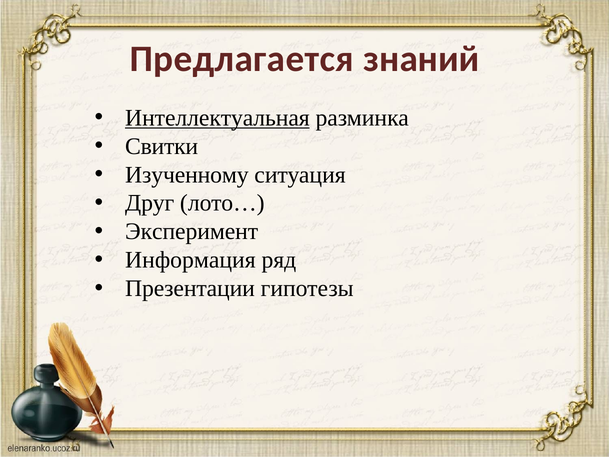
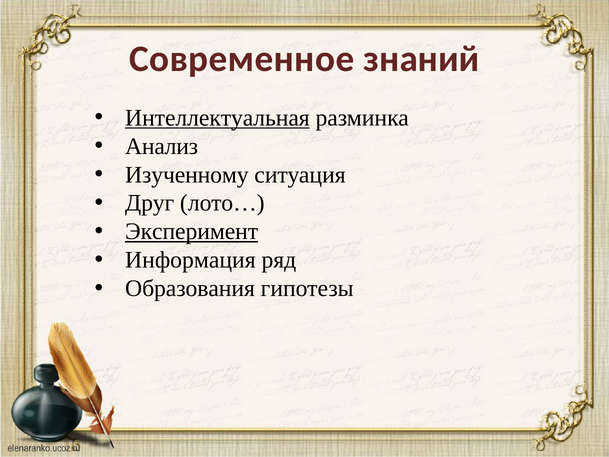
Предлагается: Предлагается -> Современное (242, 59)
Свитки: Свитки -> Анализ (162, 146)
Эксперимент underline: none -> present (192, 231)
Презентации: Презентации -> Образования (190, 288)
